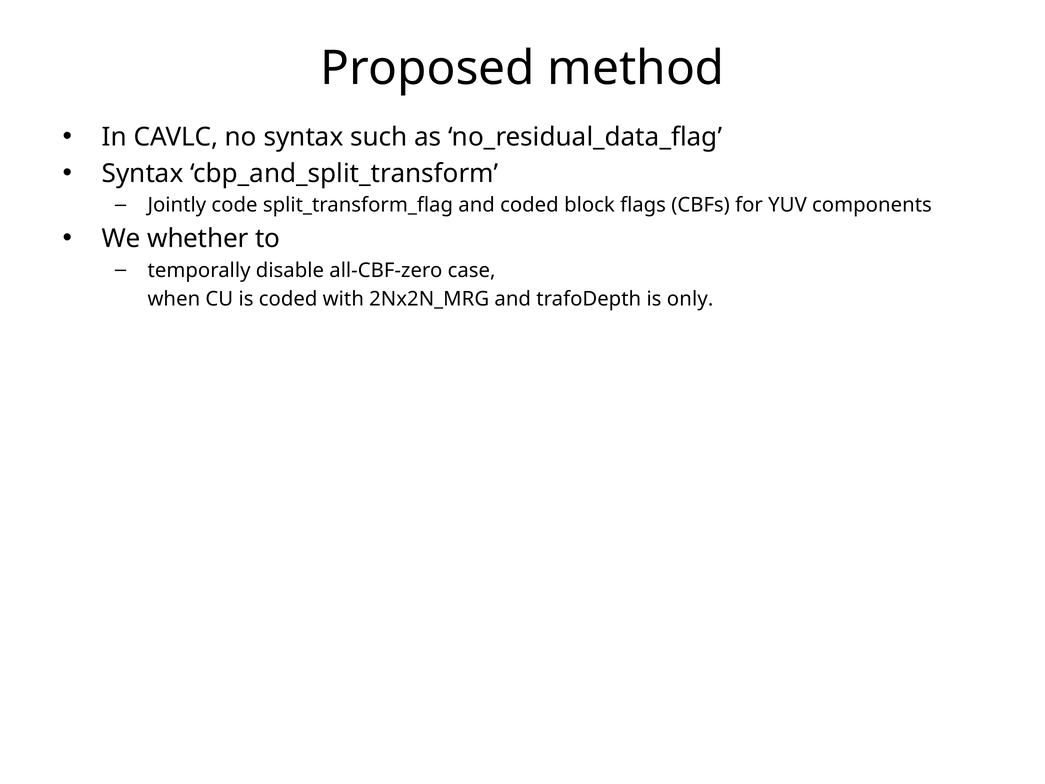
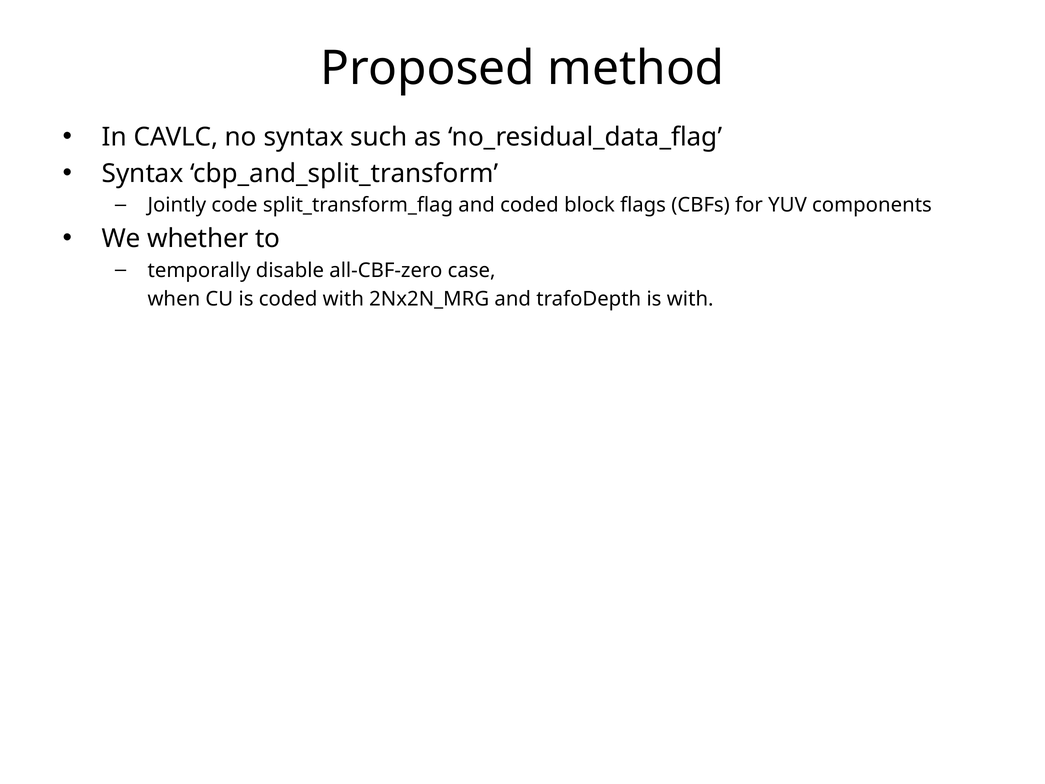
is only: only -> with (690, 299)
